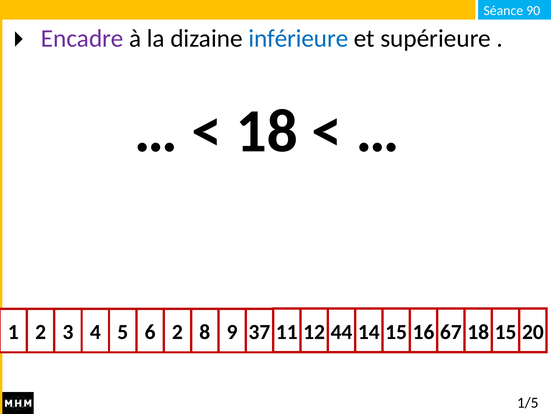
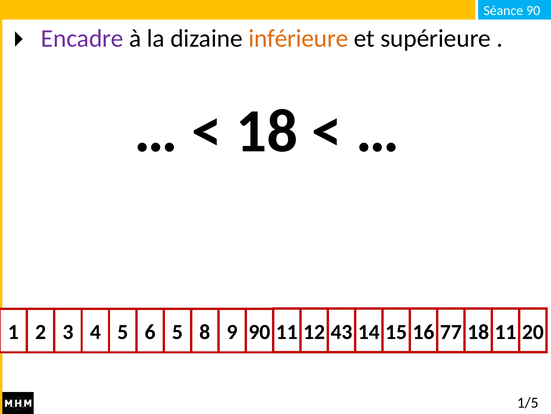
inférieure colour: blue -> orange (298, 38)
67: 67 -> 77 (451, 331)
18 15: 15 -> 11 (506, 331)
6 2: 2 -> 5 (177, 331)
9 37: 37 -> 90 (259, 331)
44: 44 -> 43 (341, 331)
